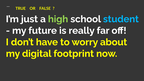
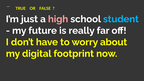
high colour: light green -> pink (58, 19)
